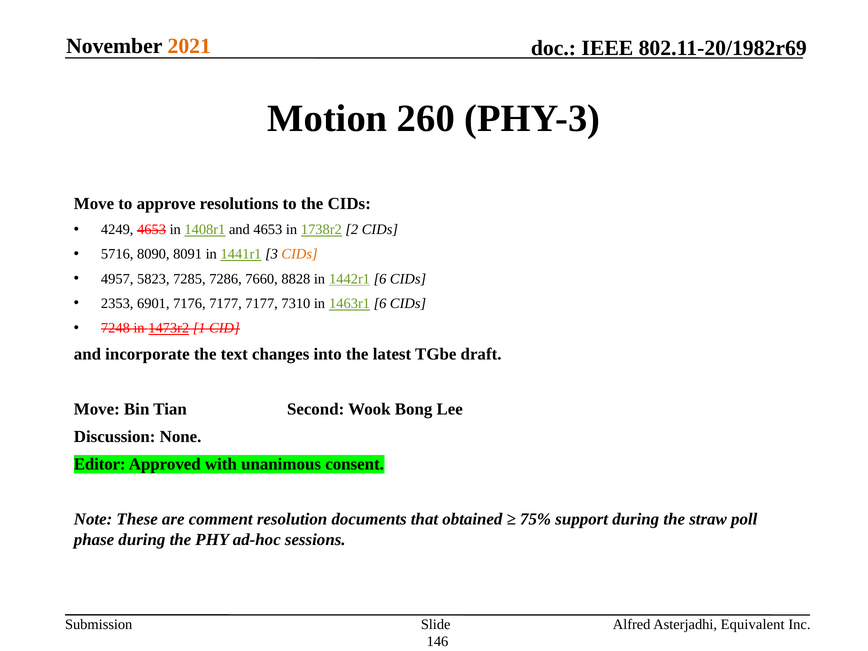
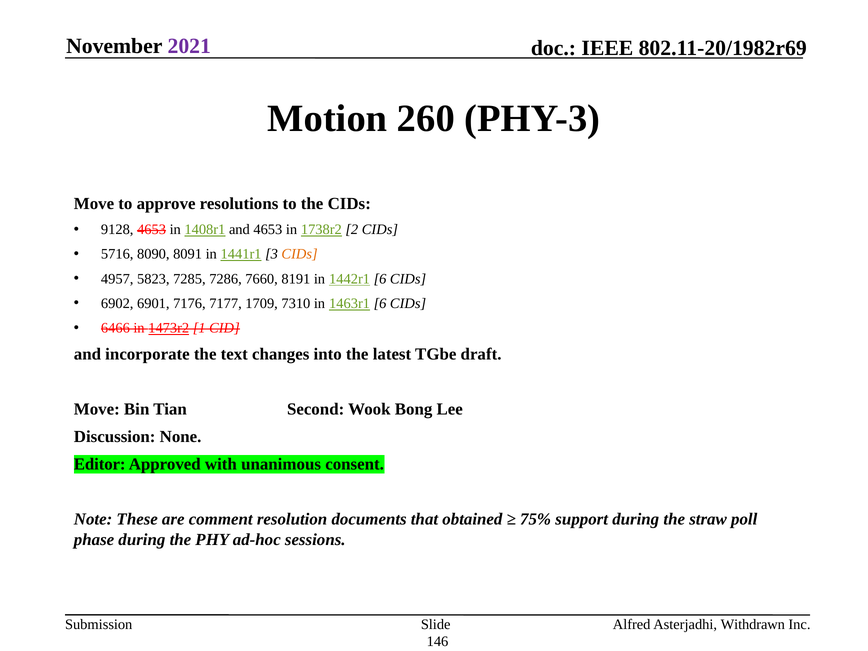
2021 colour: orange -> purple (189, 46)
4249: 4249 -> 9128 (117, 230)
8828: 8828 -> 8191 (296, 279)
2353: 2353 -> 6902 (117, 303)
7177 7177: 7177 -> 1709 (262, 303)
7248: 7248 -> 6466 (115, 328)
Equivalent: Equivalent -> Withdrawn (753, 624)
